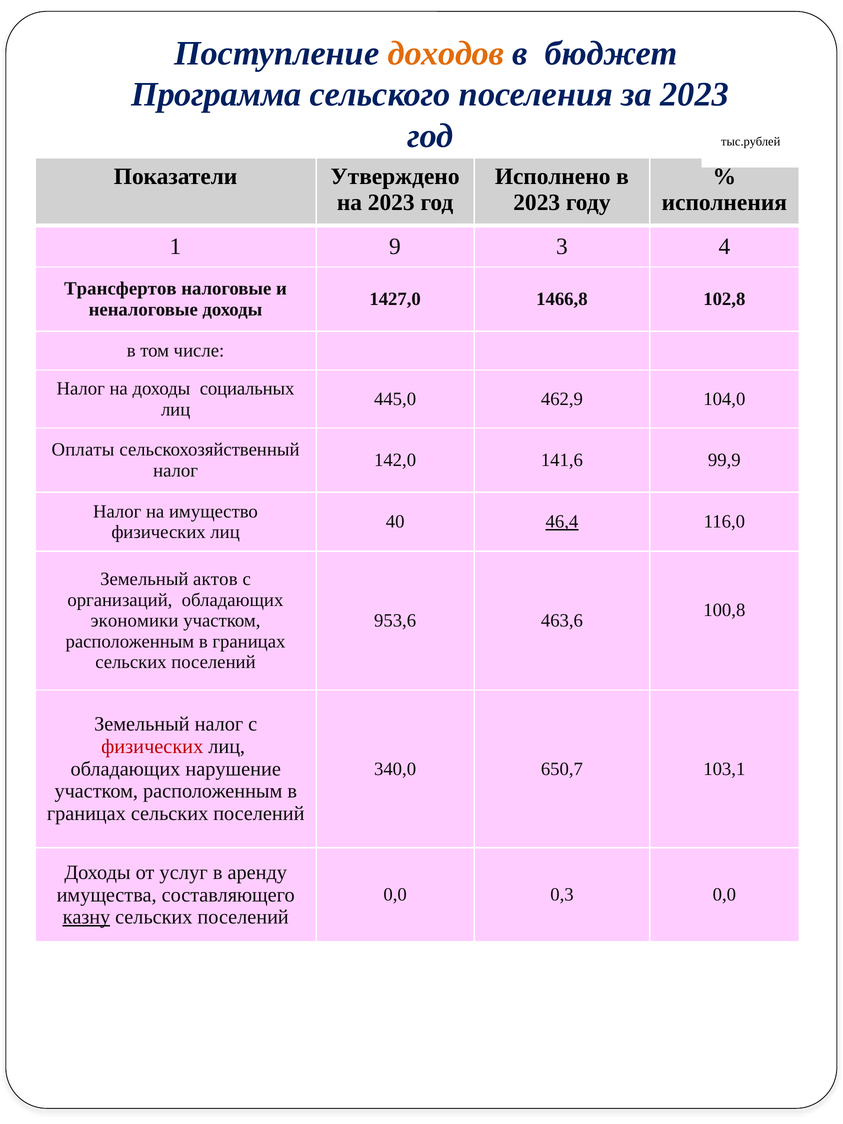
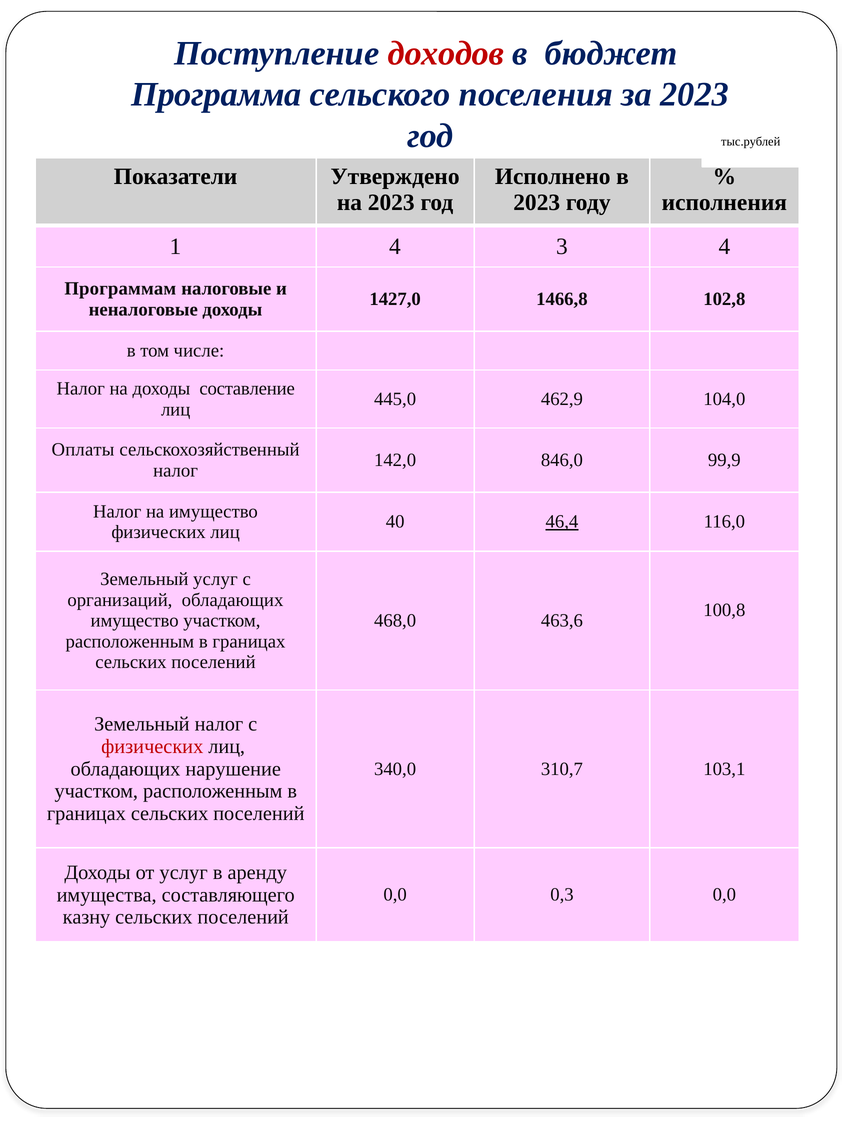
доходов colour: orange -> red (446, 53)
1 9: 9 -> 4 (395, 246)
Трансфертов: Трансфертов -> Программам (120, 289)
социальных: социальных -> составление (247, 389)
141,6: 141,6 -> 846,0 (562, 460)
Земельный актов: актов -> услуг (215, 579)
экономики: экономики -> имущество (135, 621)
953,6: 953,6 -> 468,0 (395, 621)
650,7: 650,7 -> 310,7 (562, 769)
казну underline: present -> none (86, 917)
